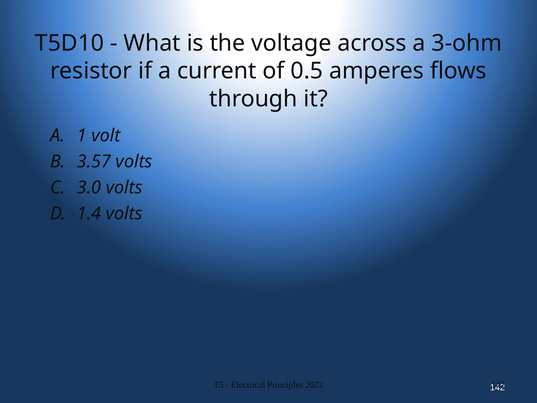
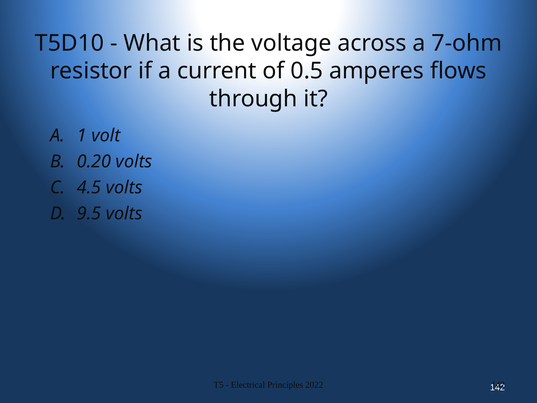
3-ohm: 3-ohm -> 7-ohm (467, 43)
3.57: 3.57 -> 0.20 (94, 161)
3.0: 3.0 -> 4.5 (89, 187)
1.4: 1.4 -> 9.5 (89, 213)
